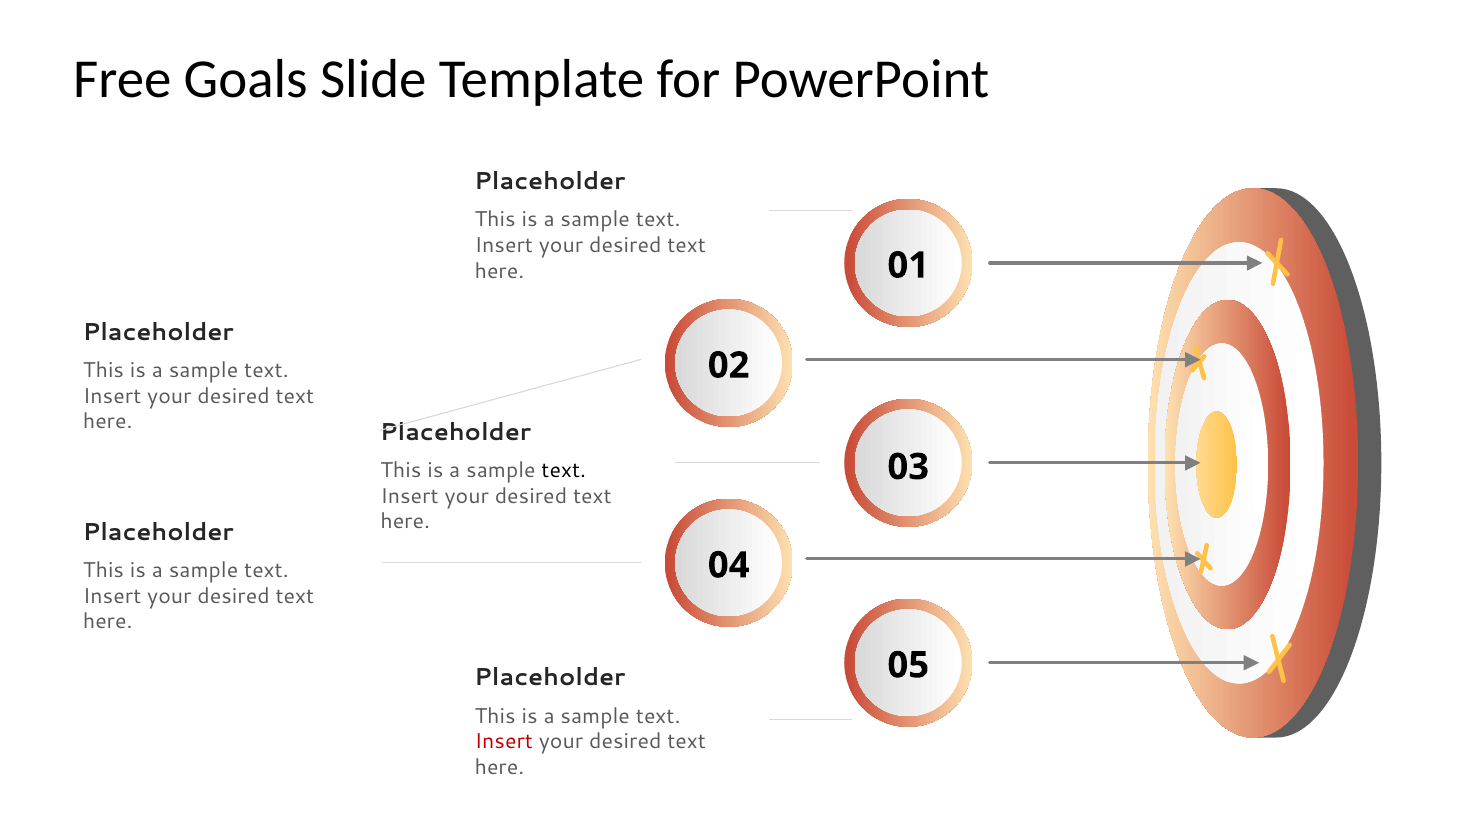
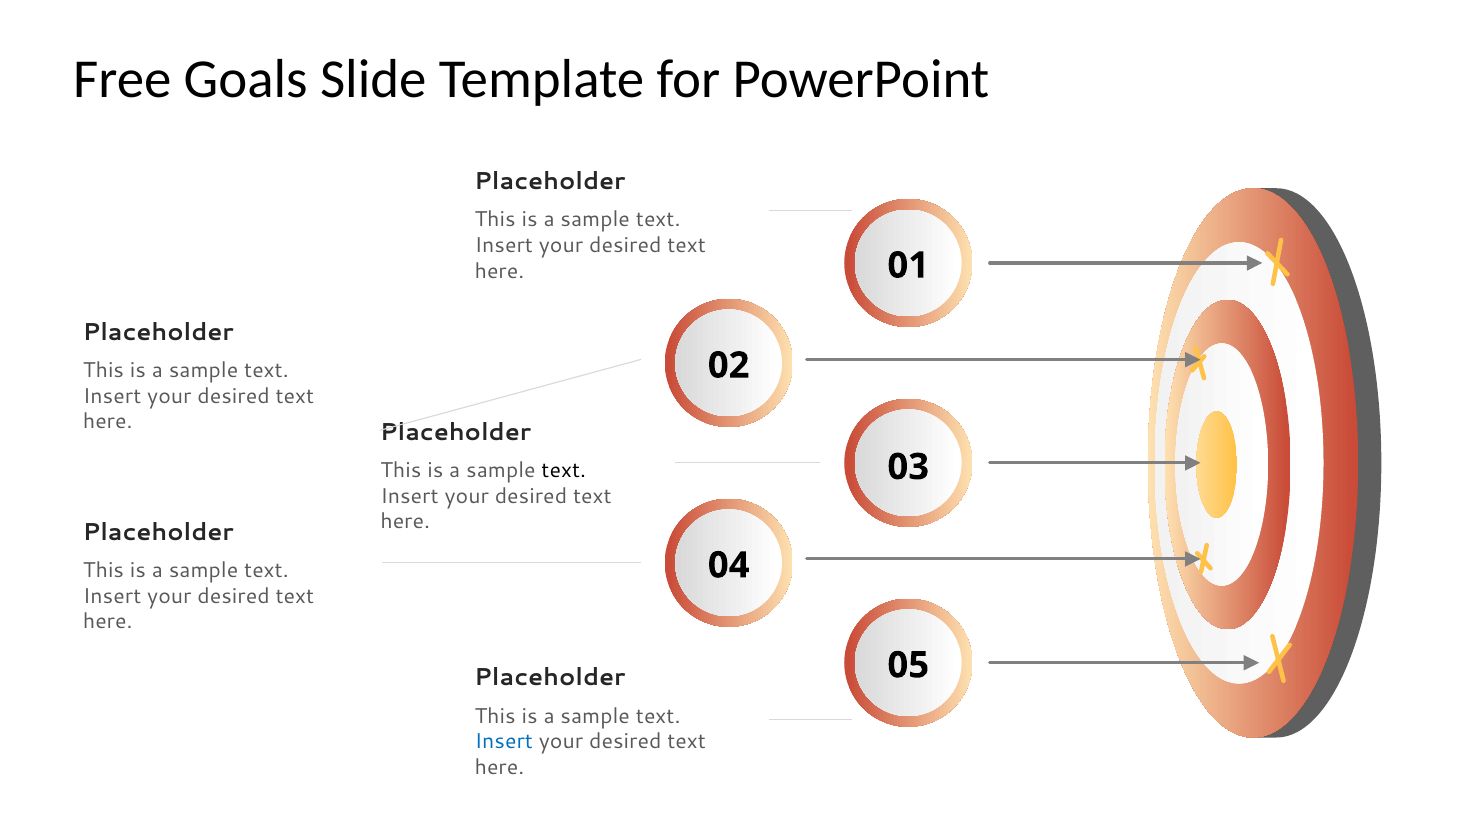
Insert colour: red -> blue (504, 741)
